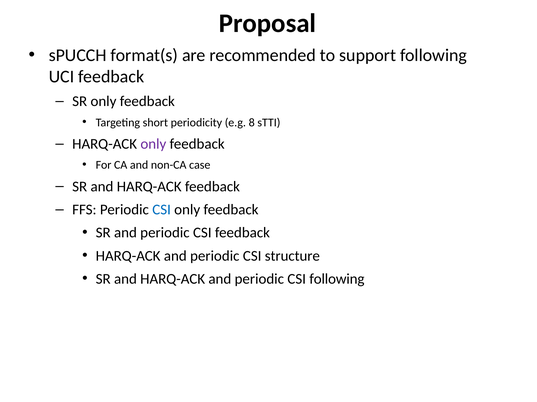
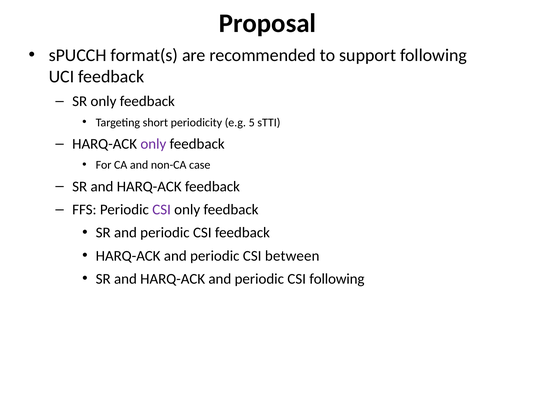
8: 8 -> 5 (252, 123)
CSI colour: blue -> purple (162, 210)
structure: structure -> between (292, 256)
